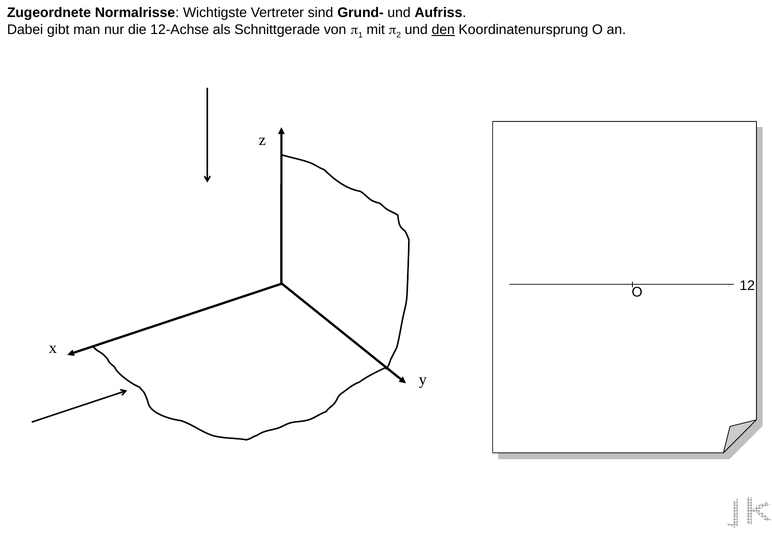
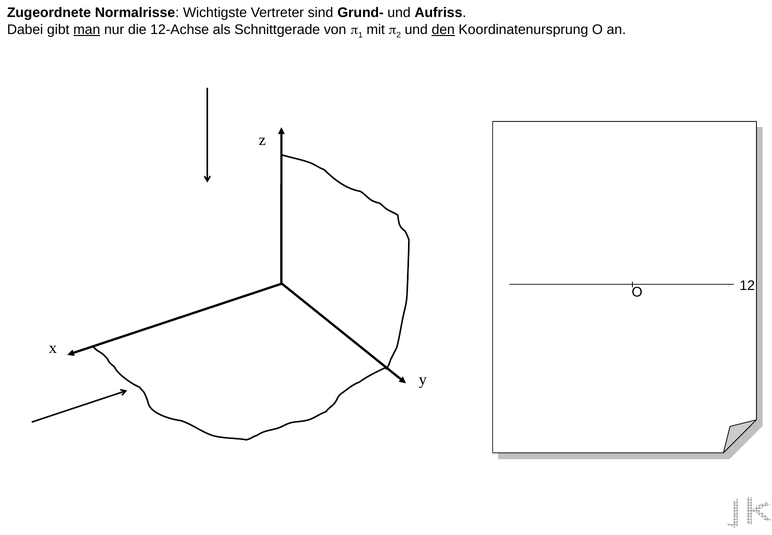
man underline: none -> present (87, 29)
